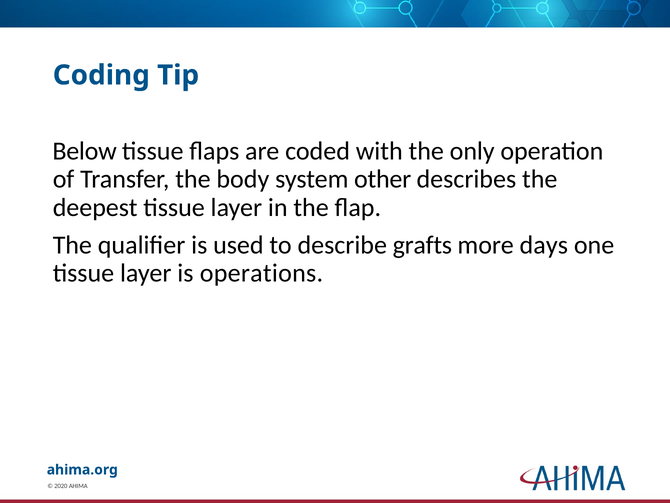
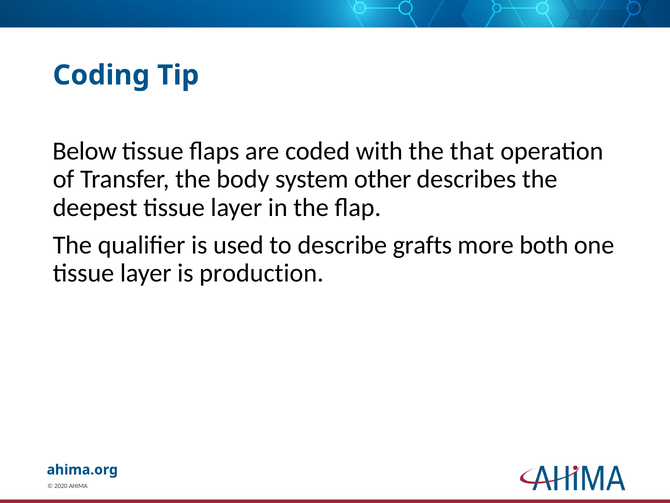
only: only -> that (472, 151)
days: days -> both (544, 245)
operations: operations -> production (262, 273)
